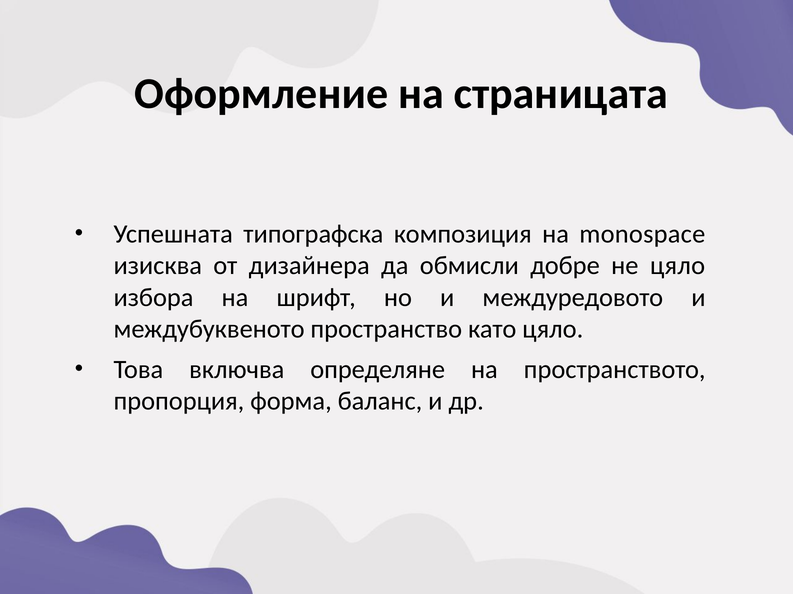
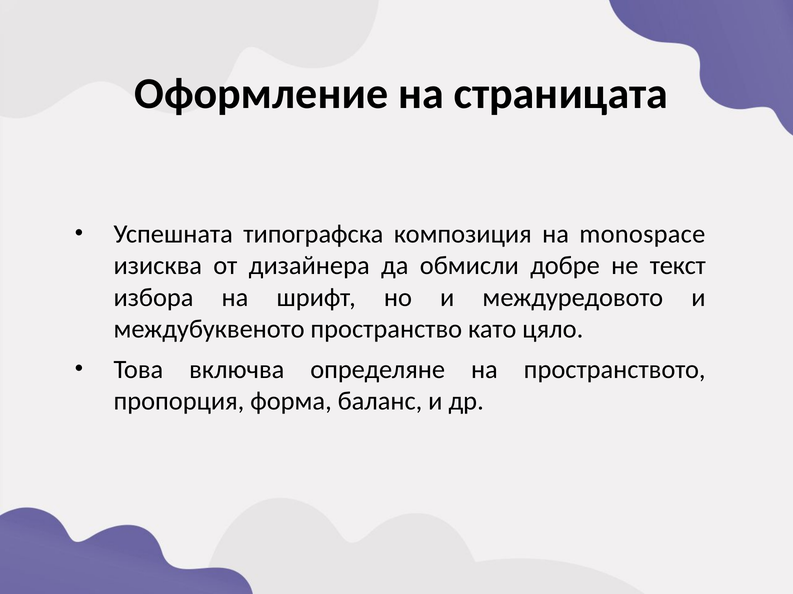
не цяло: цяло -> текст (678, 266)
